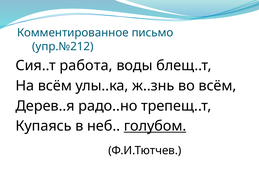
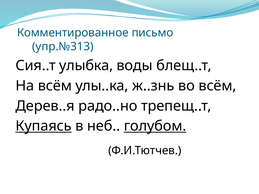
упр.№212: упр.№212 -> упр.№313 (63, 46)
работа: работа -> улыбка (86, 66)
Купаясь underline: none -> present (44, 126)
